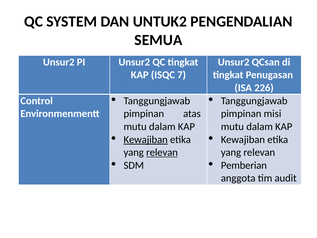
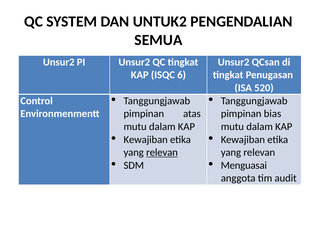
7: 7 -> 6 (182, 75)
226: 226 -> 520 (264, 88)
misi: misi -> bias (272, 114)
Kewajiban underline: present -> none (146, 139)
Pemberian: Pemberian -> Menguasai (244, 165)
